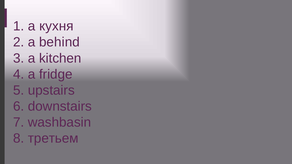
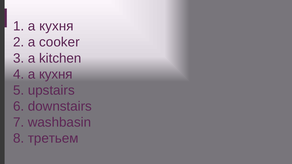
behind: behind -> cooker (59, 42)
4 a fridge: fridge -> кухня (56, 74)
